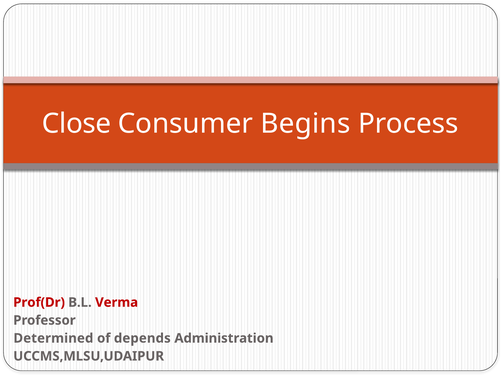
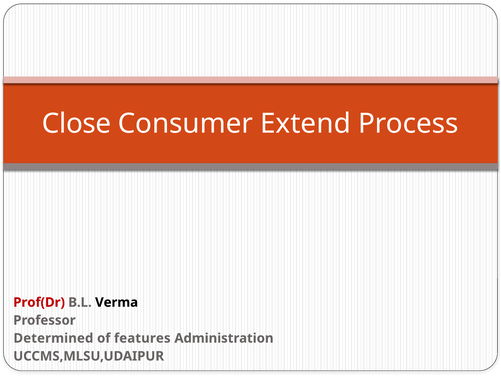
Begins: Begins -> Extend (305, 123)
Verma colour: red -> black (117, 302)
depends: depends -> features (142, 338)
